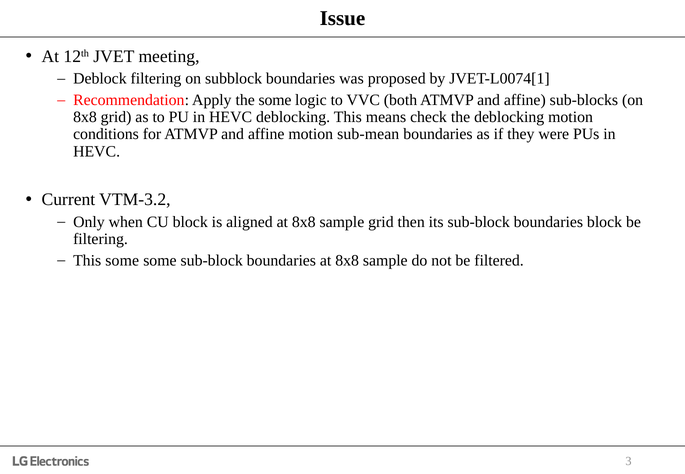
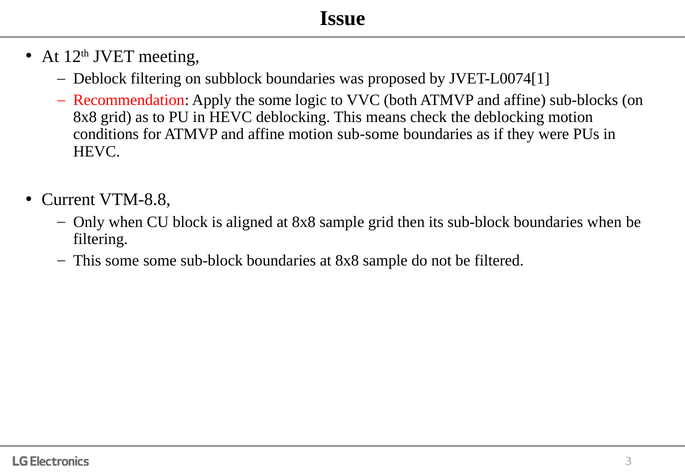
sub-mean: sub-mean -> sub-some (368, 134)
VTM-3.2: VTM-3.2 -> VTM-8.8 (135, 200)
boundaries block: block -> when (604, 222)
